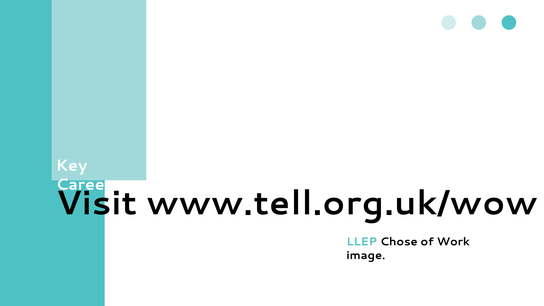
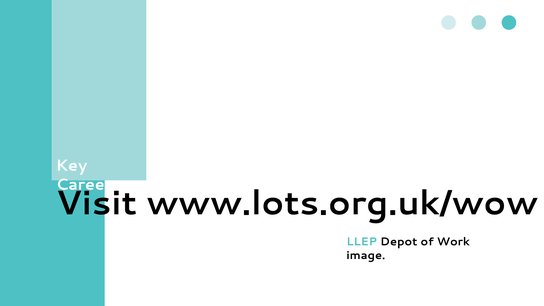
www.tell.org.uk/wow: www.tell.org.uk/wow -> www.lots.org.uk/wow (342, 203)
Chose: Chose -> Depot (399, 242)
